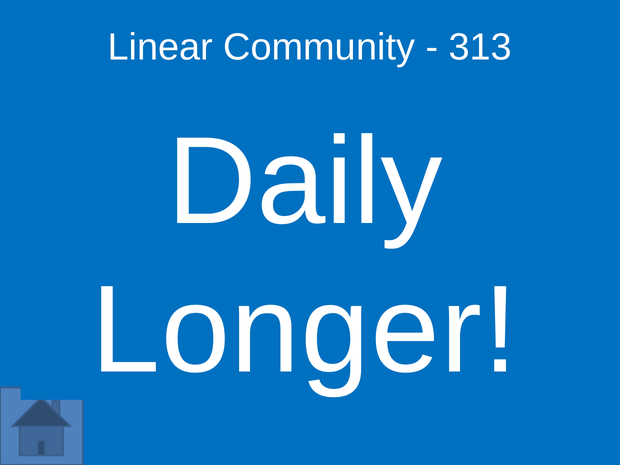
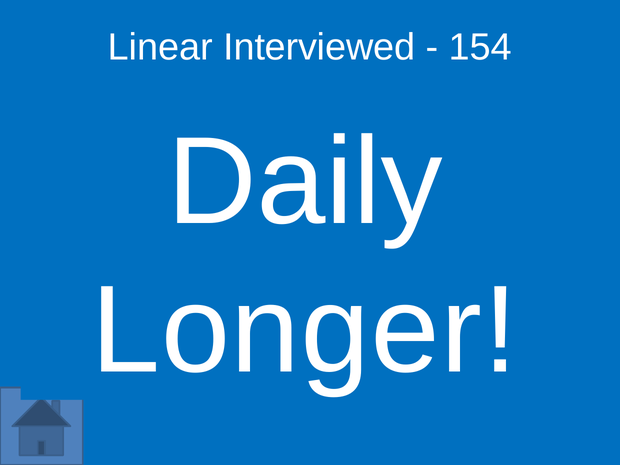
Community: Community -> Interviewed (319, 47)
313: 313 -> 154 (480, 47)
